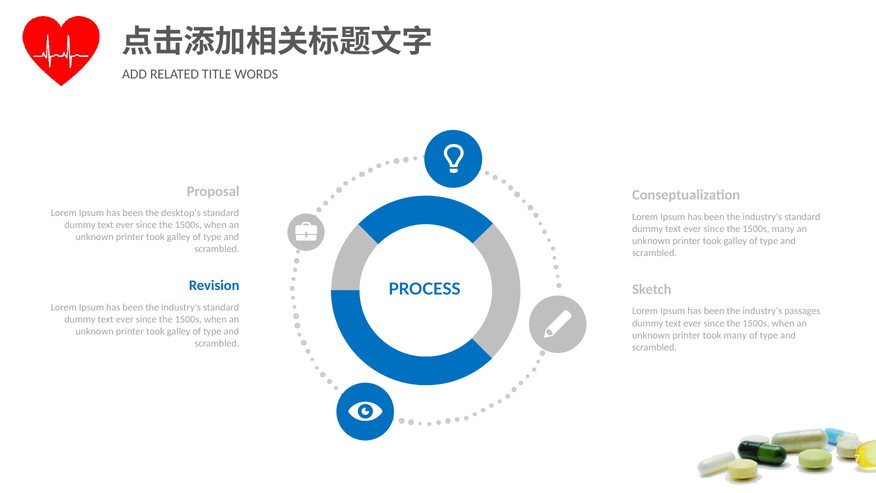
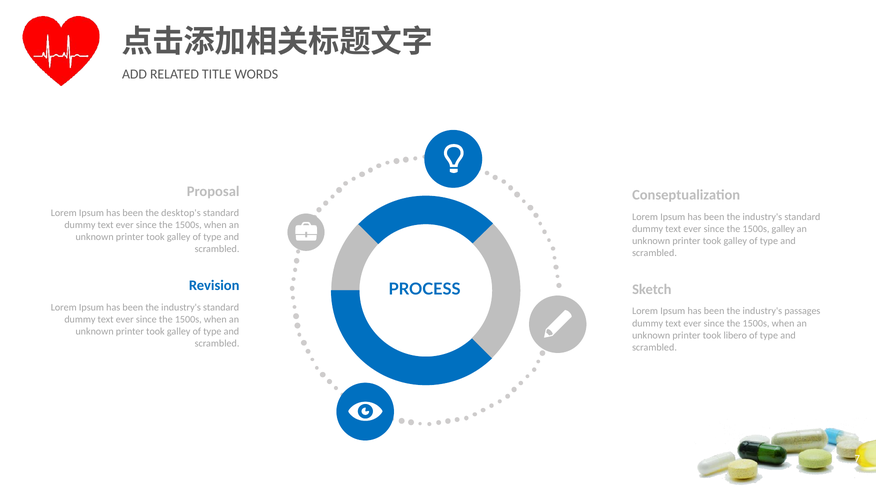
1500s many: many -> galley (783, 229)
took many: many -> libero (735, 335)
